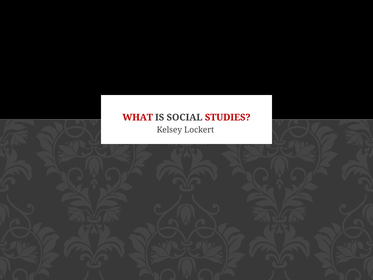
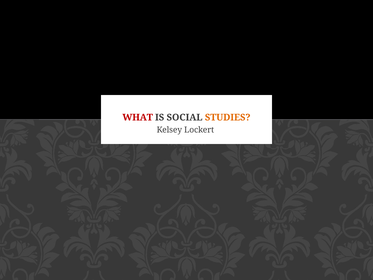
STUDIES colour: red -> orange (228, 117)
